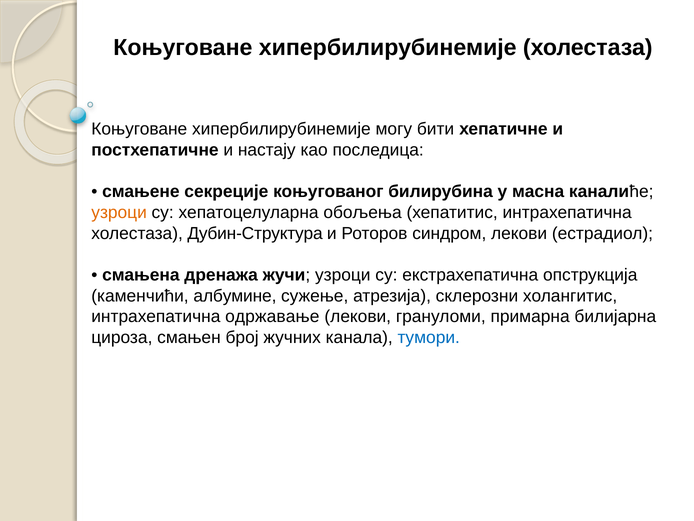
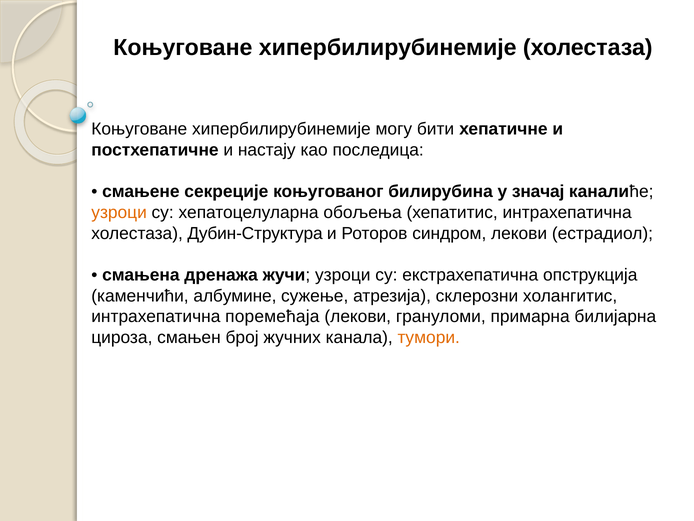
масна: масна -> значај (538, 192)
одржавање: одржавање -> поремећаја (272, 316)
тумори colour: blue -> orange (429, 337)
